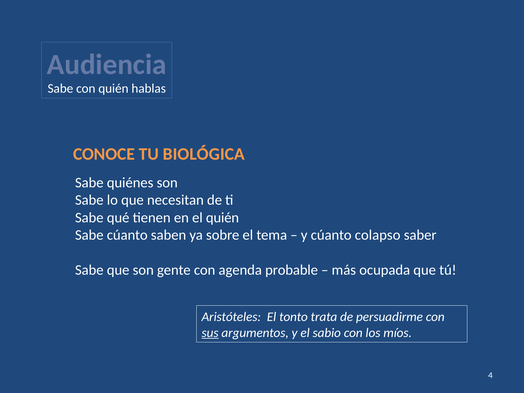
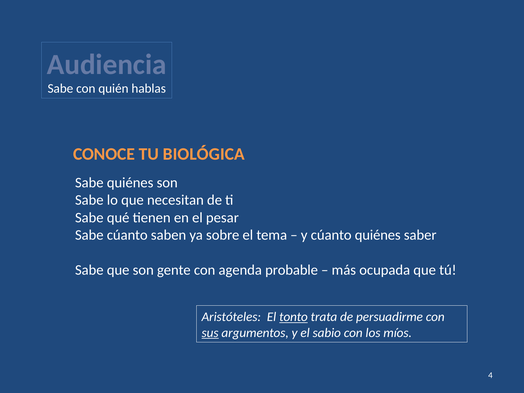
el quién: quién -> pesar (222, 218)
cúanto colapso: colapso -> quiénes (378, 235)
tonto underline: none -> present (294, 317)
